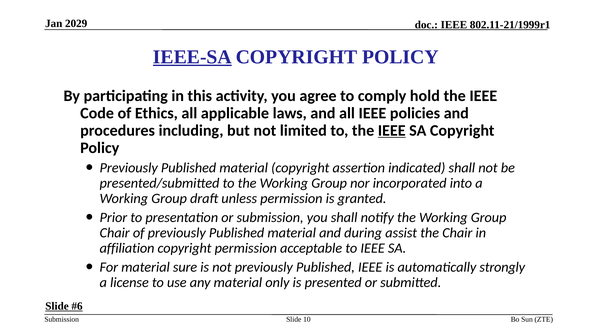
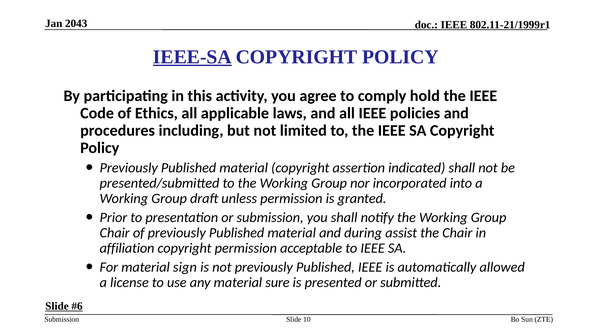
2029: 2029 -> 2043 (76, 24)
IEEE underline: present -> none (392, 130)
sure: sure -> sign (185, 267)
strongly: strongly -> allowed (502, 267)
only: only -> sure (277, 282)
